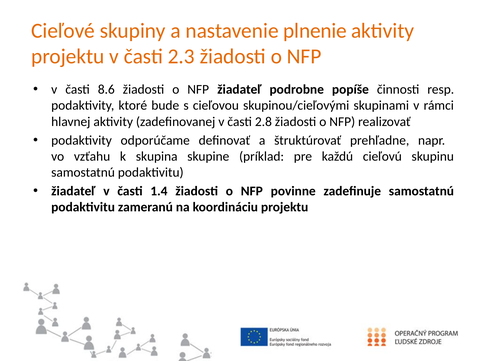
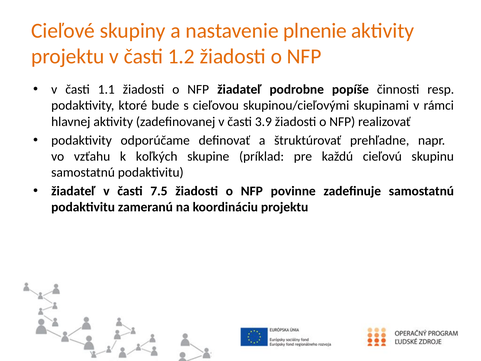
2.3: 2.3 -> 1.2 (181, 56)
8.6: 8.6 -> 1.1 (106, 89)
2.8: 2.8 -> 3.9 (263, 122)
skupina: skupina -> koľkých (157, 156)
1.4: 1.4 -> 7.5 (159, 191)
